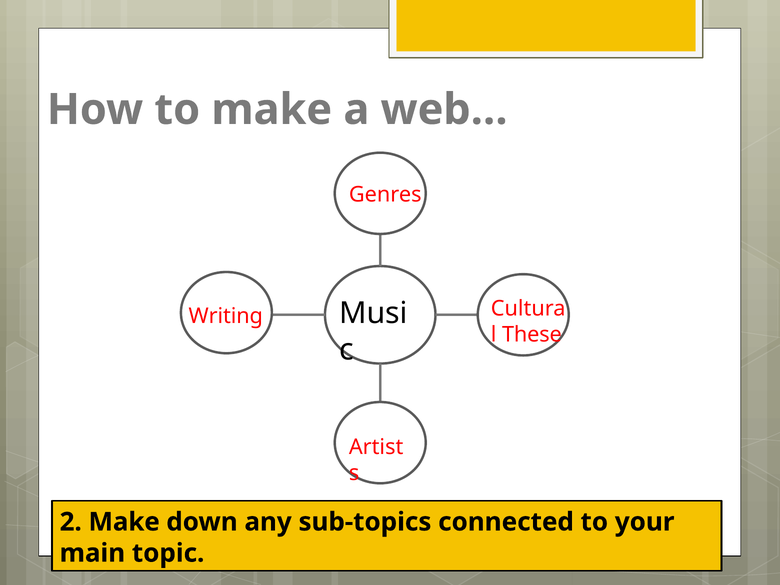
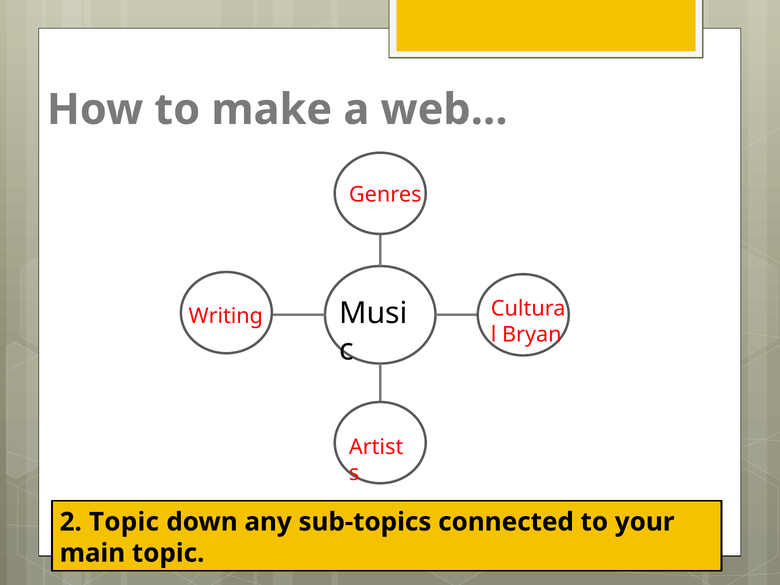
These: These -> Bryan (532, 334)
2 Make: Make -> Topic (124, 522)
